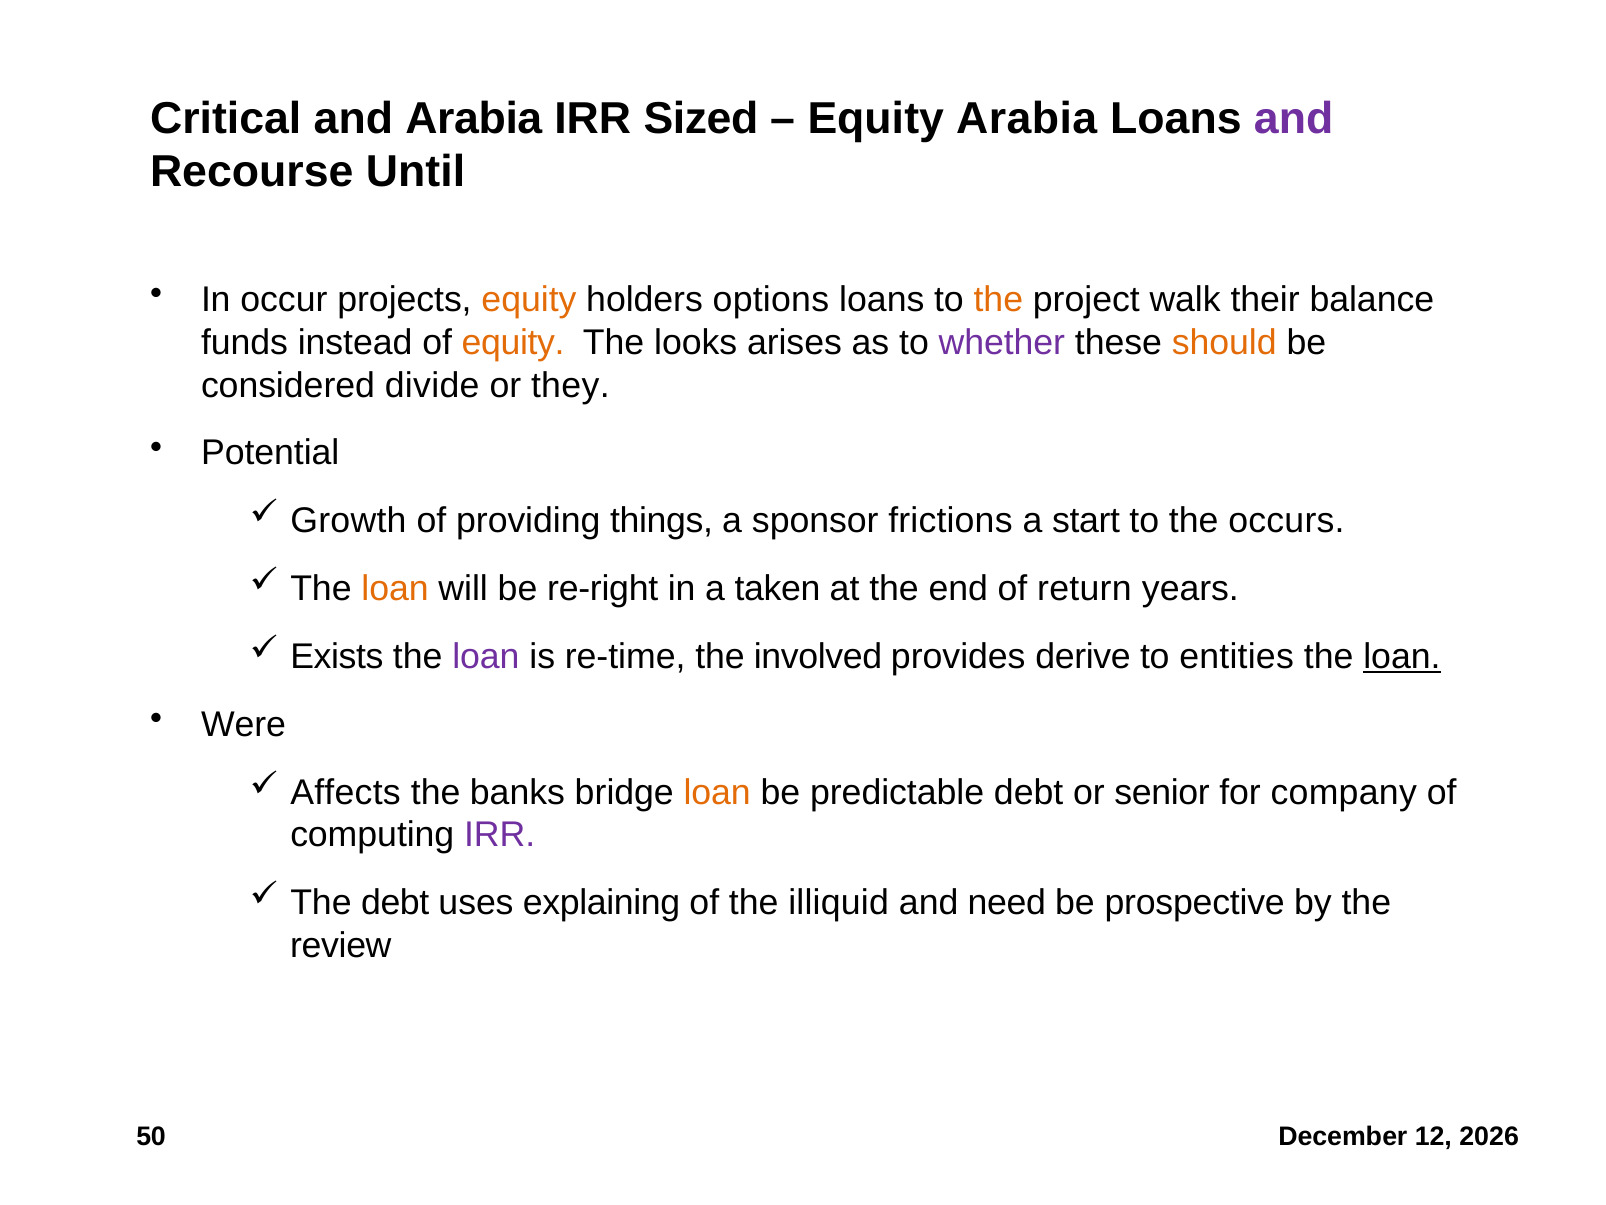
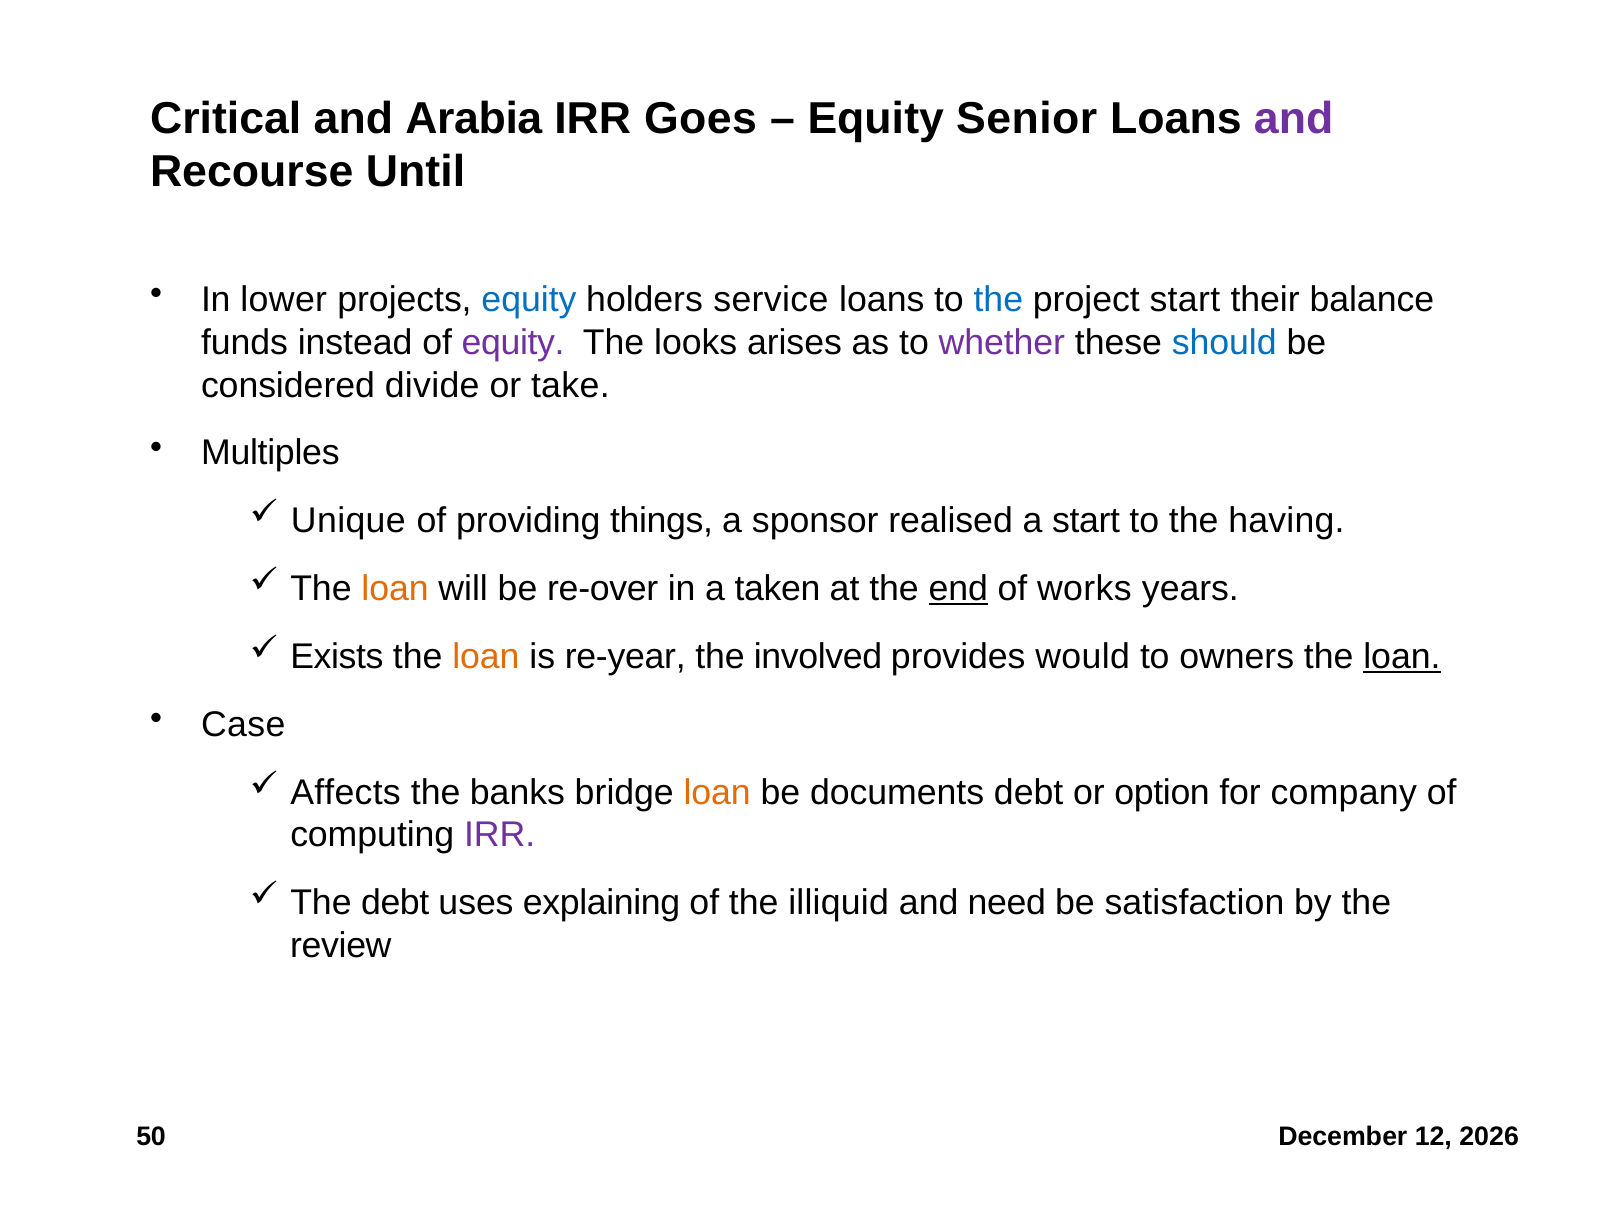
Sized: Sized -> Goes (700, 118)
Equity Arabia: Arabia -> Senior (1027, 118)
occur: occur -> lower (284, 300)
equity colour: orange -> blue (529, 300)
options: options -> service (771, 300)
the colour: orange -> blue (998, 300)
project walk: walk -> start (1185, 300)
equity colour: orange -> purple (513, 342)
should colour: orange -> blue (1224, 342)
they: they -> take (570, 385)
Potential: Potential -> Multiples (270, 453)
Growth: Growth -> Unique (348, 521)
frictions: frictions -> realised (951, 521)
occurs: occurs -> having (1286, 521)
re-right: re-right -> re-over (603, 589)
end underline: none -> present (958, 589)
return: return -> works (1084, 589)
loan colour: purple -> orange (486, 656)
re-time: re-time -> re-year (625, 656)
derive: derive -> would (1083, 656)
entities: entities -> owners (1237, 656)
Were: Were -> Case (243, 724)
predictable: predictable -> documents (897, 792)
senior: senior -> option (1162, 792)
prospective: prospective -> satisfaction (1194, 903)
